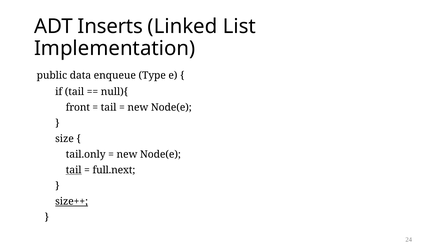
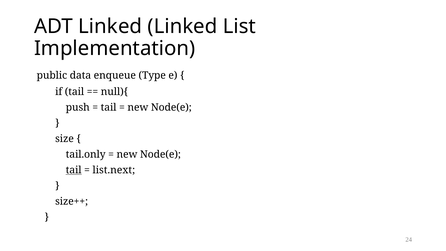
ADT Inserts: Inserts -> Linked (110, 26)
front: front -> push (78, 107)
full.next: full.next -> list.next (114, 170)
size++ underline: present -> none (72, 201)
